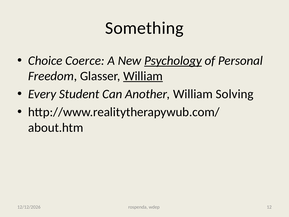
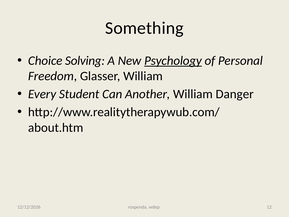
Coerce: Coerce -> Solving (85, 61)
William underline: present -> none (143, 76)
Solving: Solving -> Danger (235, 94)
